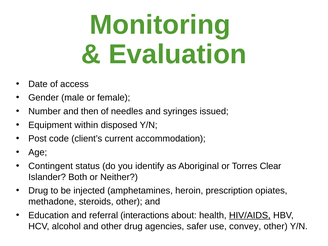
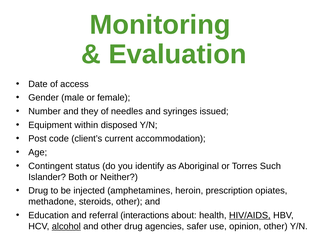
then: then -> they (90, 111)
Clear: Clear -> Such (270, 166)
alcohol underline: none -> present (66, 226)
convey: convey -> opinion (245, 226)
